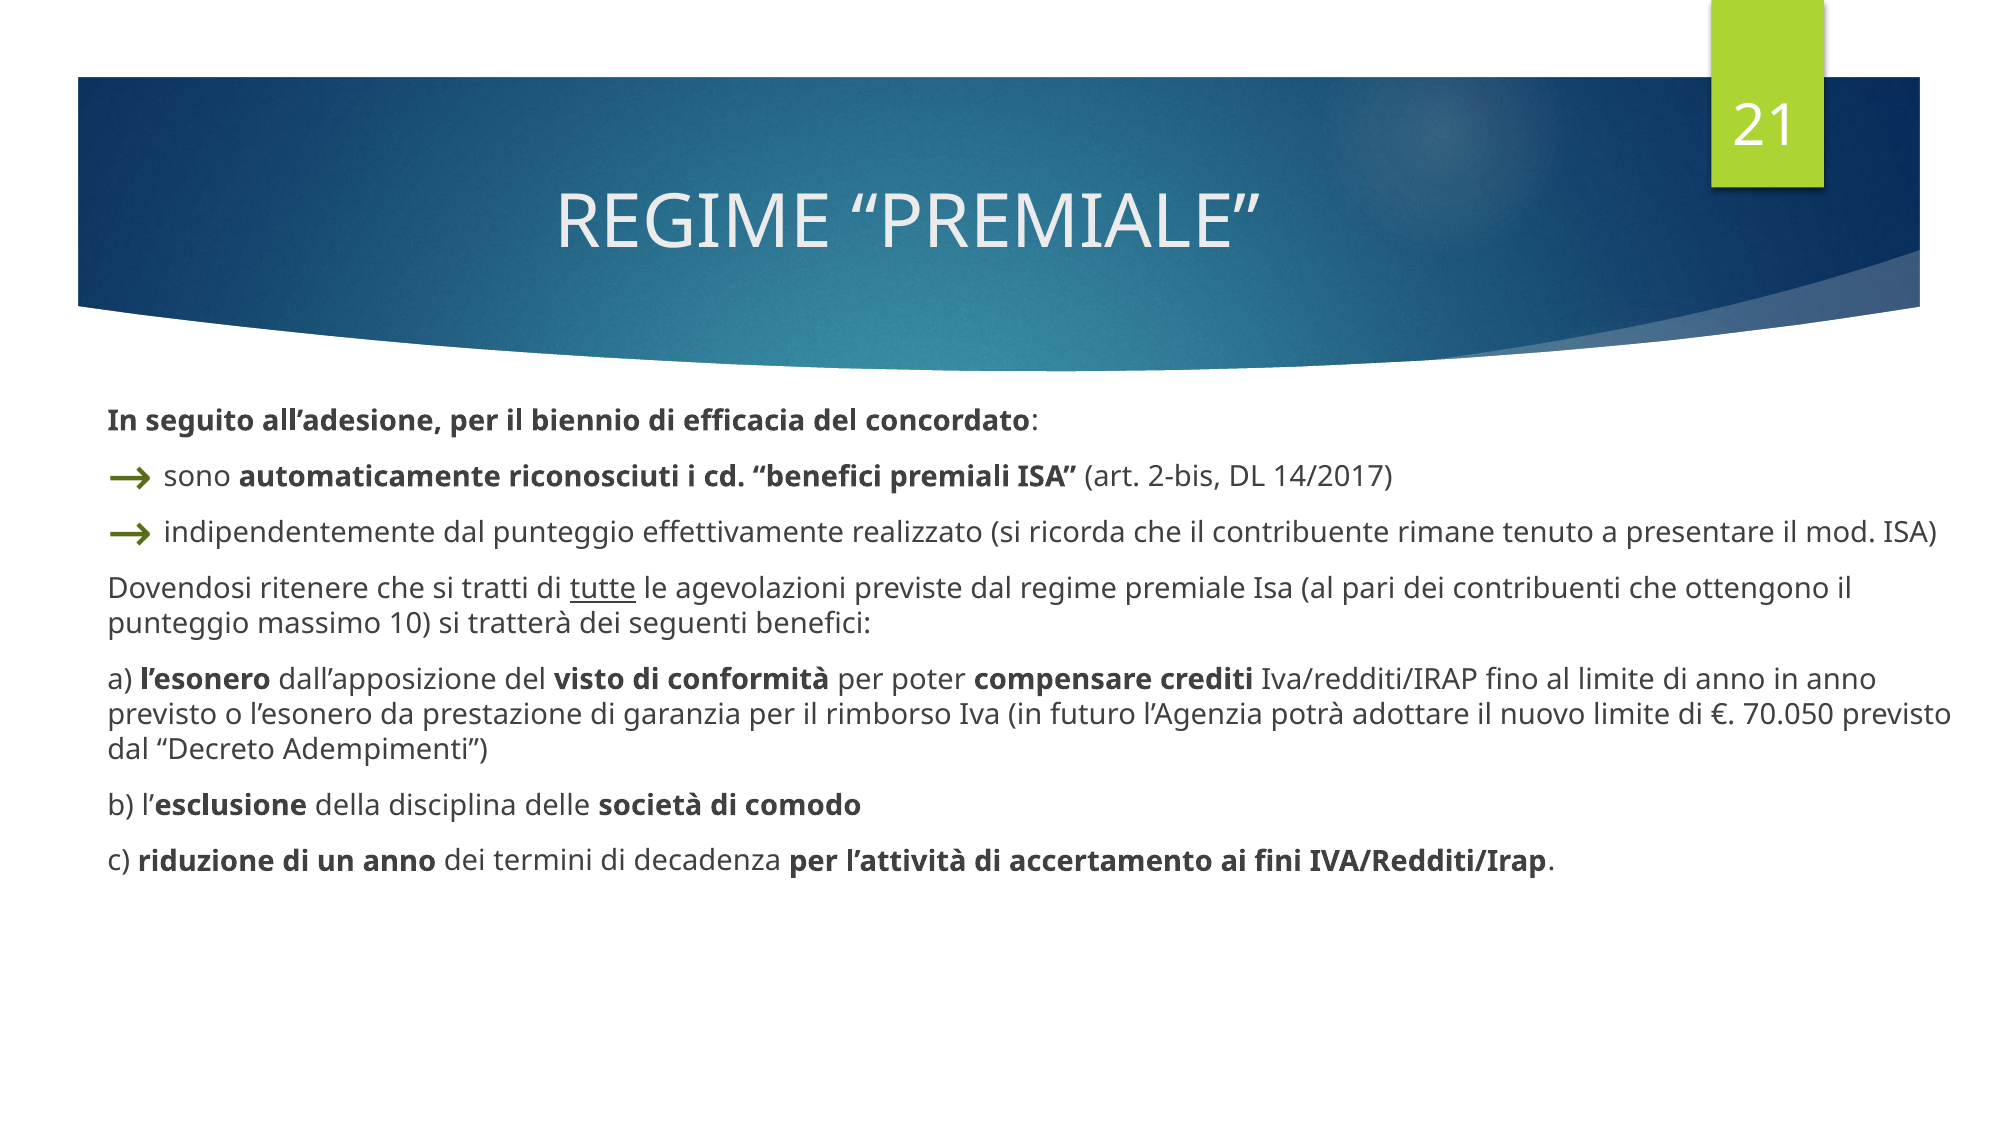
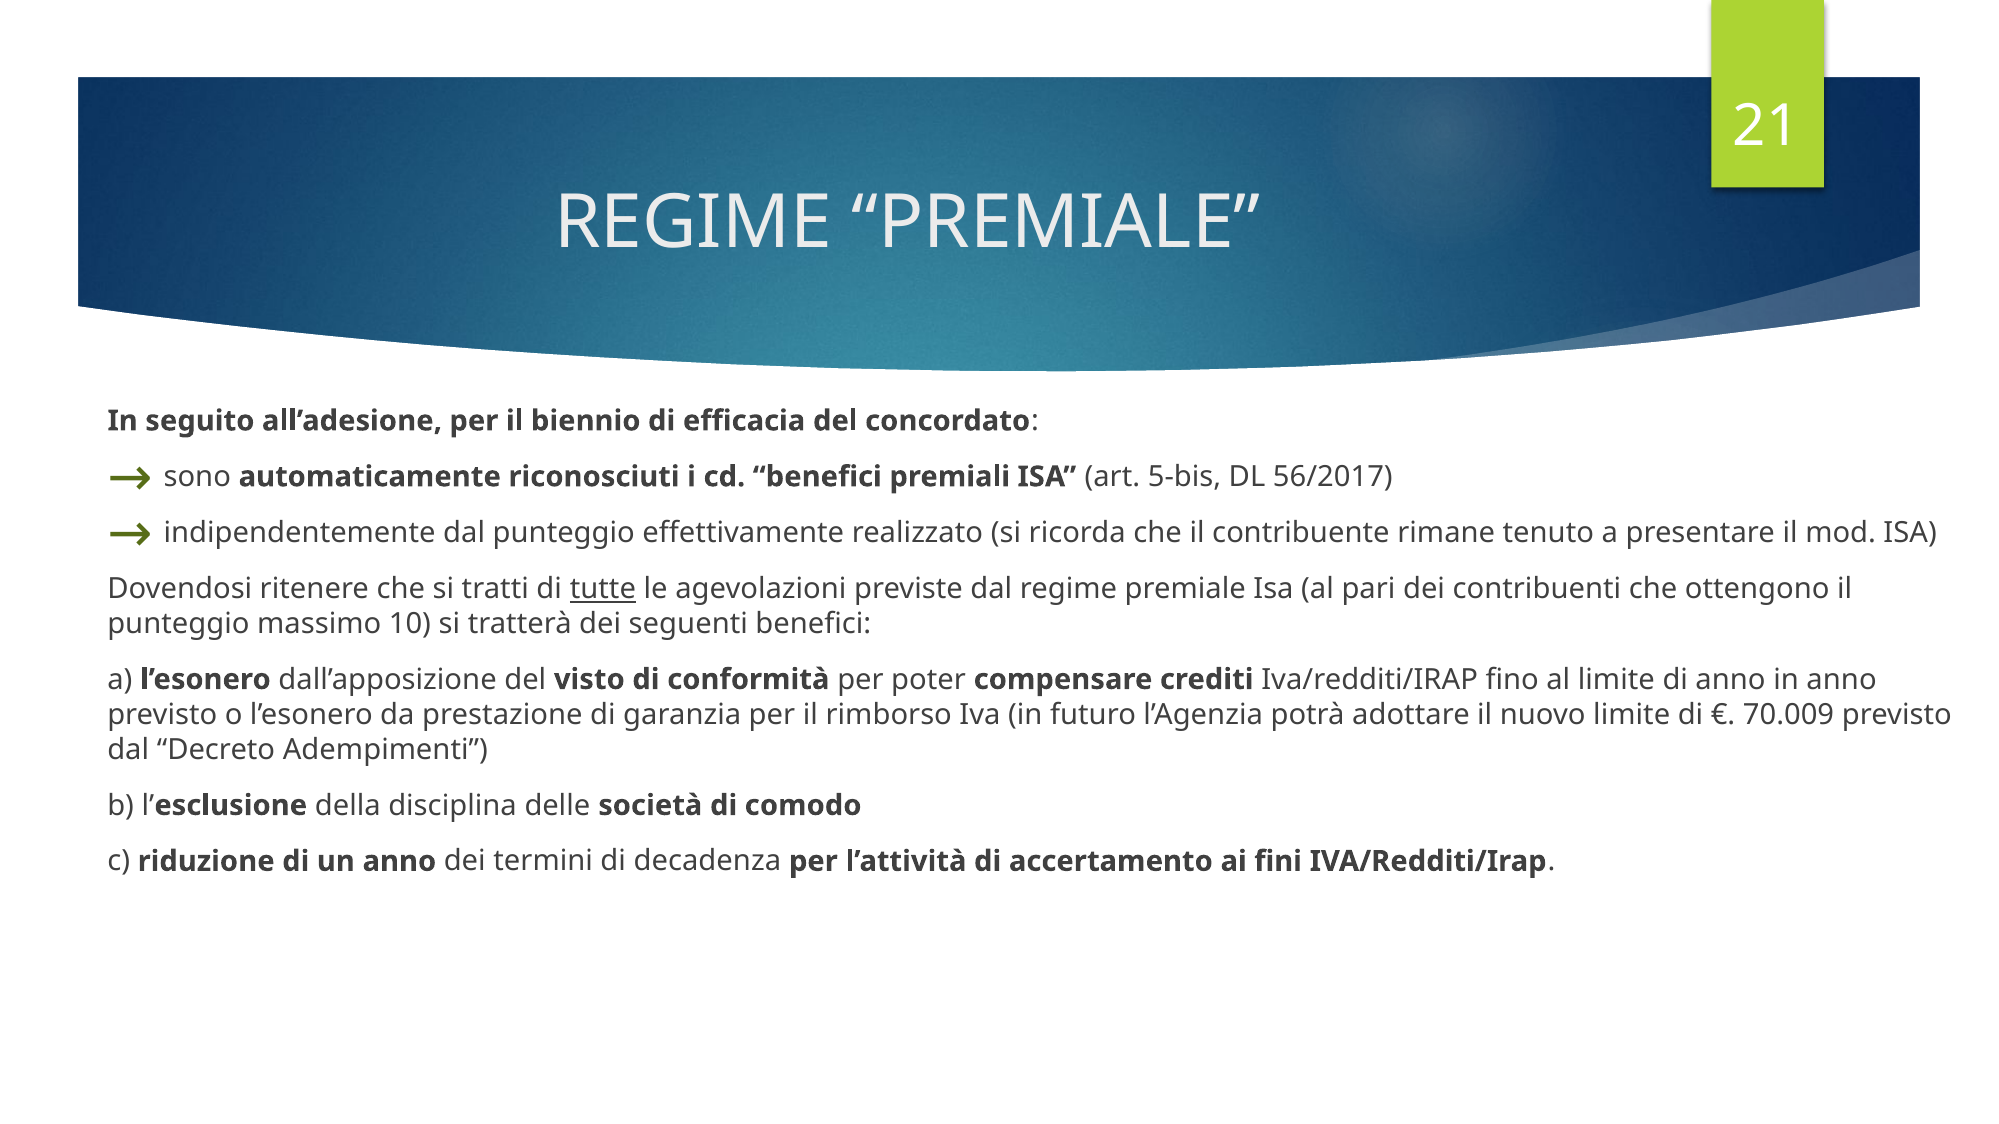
2-bis: 2-bis -> 5-bis (1184, 477)
14/2017: 14/2017 -> 56/2017 (1333, 477)
70.050: 70.050 -> 70.009 (1789, 715)
